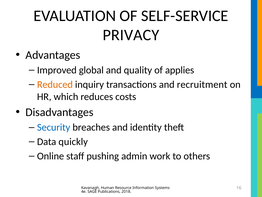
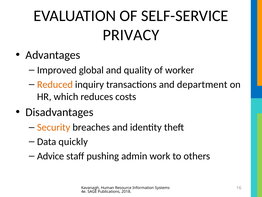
applies: applies -> worker (180, 70)
recruitment: recruitment -> department (202, 84)
Security colour: blue -> orange (54, 127)
Online: Online -> Advice (51, 156)
